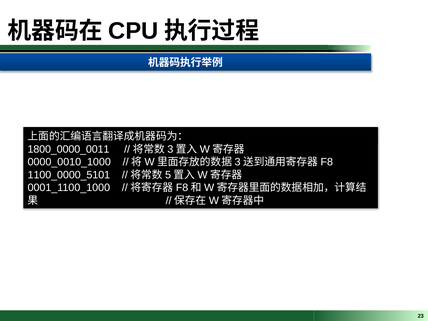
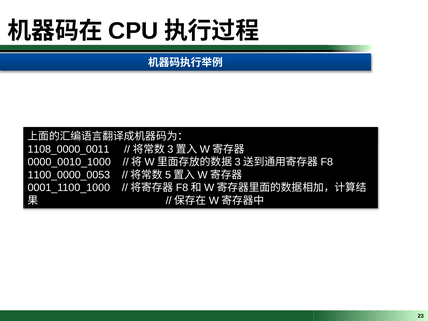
1800_0000_0011: 1800_0000_0011 -> 1108_0000_0011 (68, 149)
1100_0000_5101: 1100_0000_5101 -> 1100_0000_0053 (69, 175)
